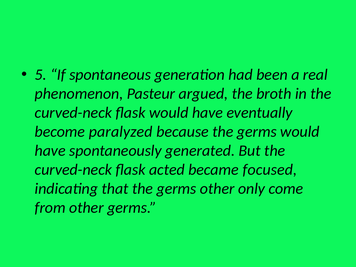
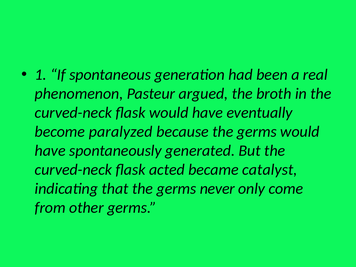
5: 5 -> 1 (41, 75)
focused: focused -> catalyst (270, 170)
germs other: other -> never (217, 189)
